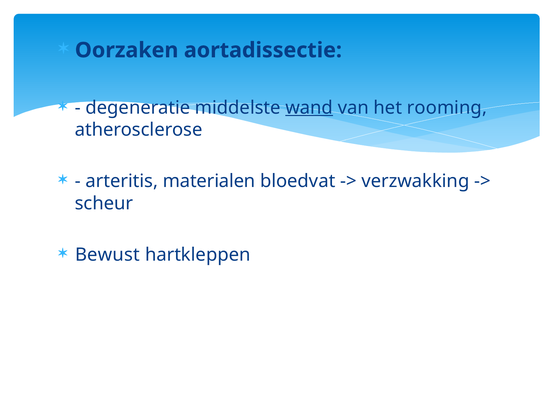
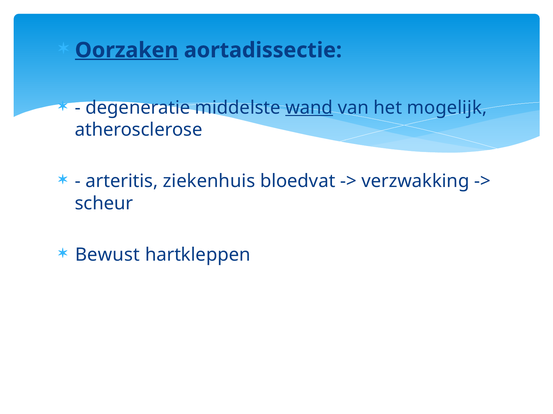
Oorzaken underline: none -> present (127, 50)
rooming: rooming -> mogelijk (447, 108)
materialen: materialen -> ziekenhuis (209, 182)
